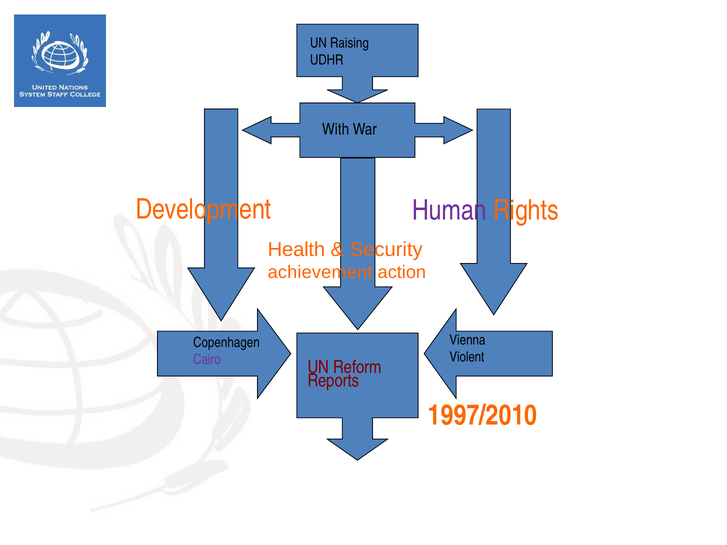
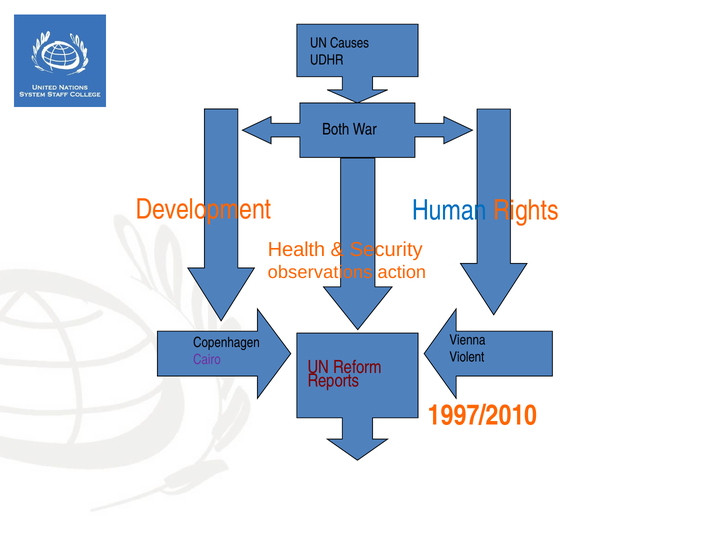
Raising: Raising -> Causes (349, 43)
With: With -> Both (336, 130)
Human colour: purple -> blue (450, 210)
achievement: achievement -> observations (320, 272)
